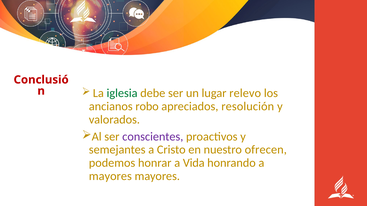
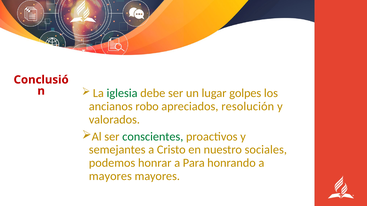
relevo: relevo -> golpes (245, 93)
conscientes colour: purple -> green (153, 137)
ofrecen: ofrecen -> sociales (266, 150)
Vida: Vida -> Para (194, 163)
